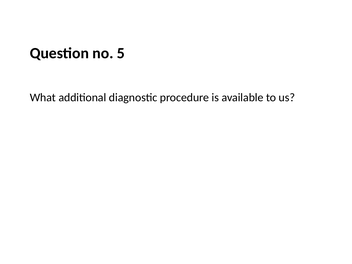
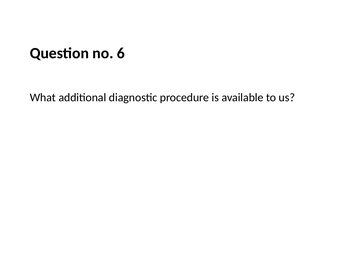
5: 5 -> 6 (121, 53)
